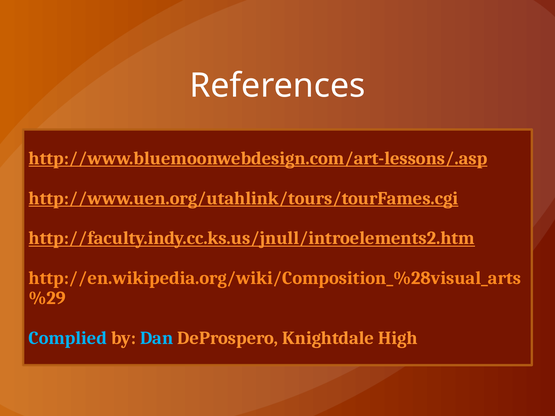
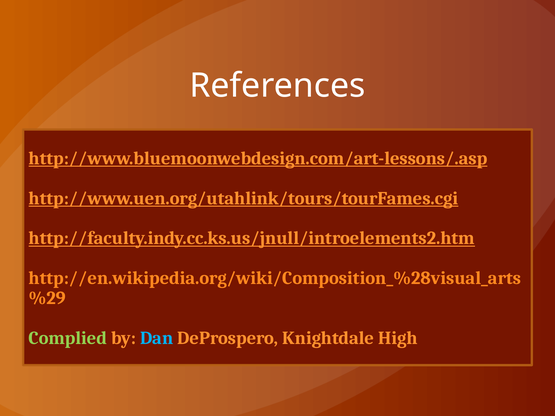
Complied colour: light blue -> light green (68, 338)
